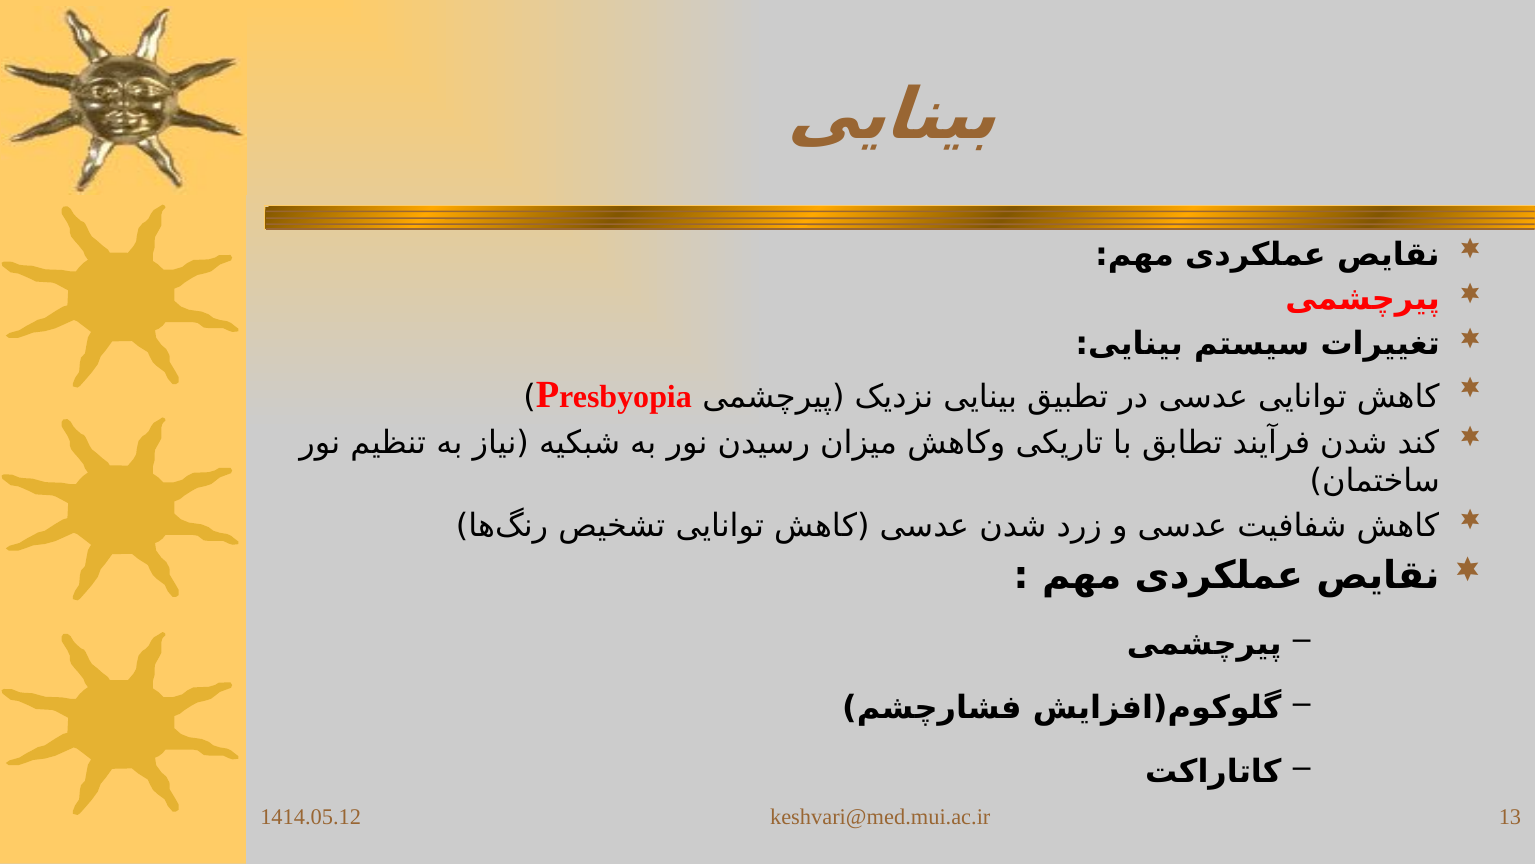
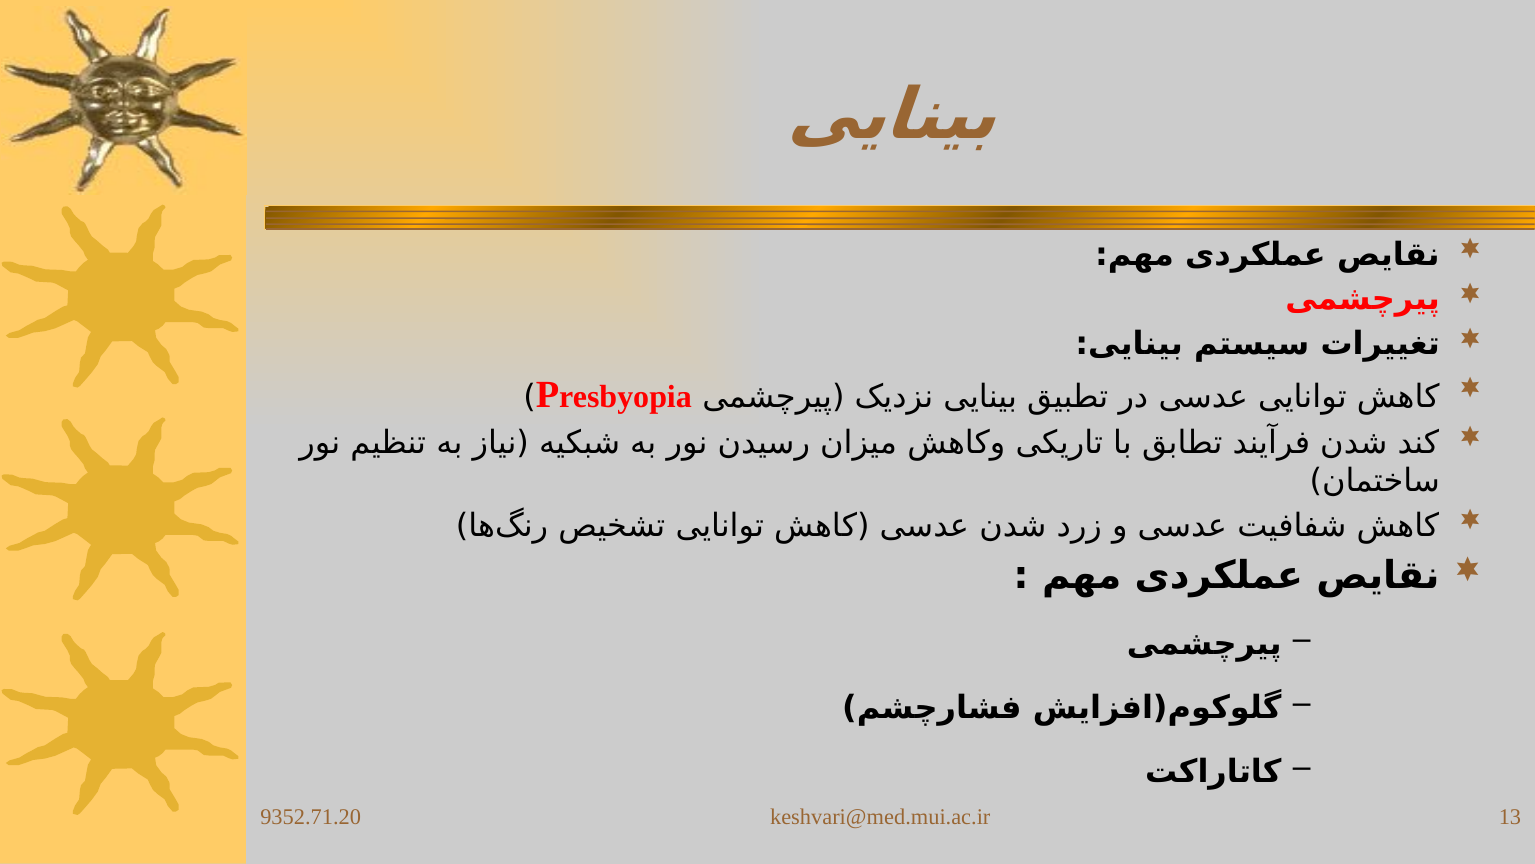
1414.05.12: 1414.05.12 -> 9352.71.20 (311, 817)
